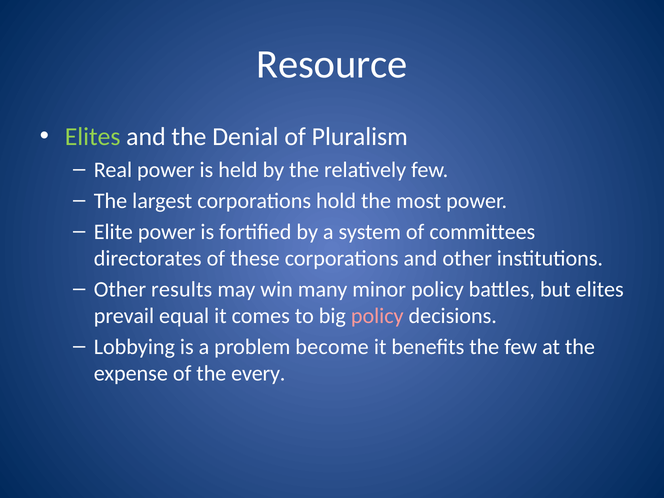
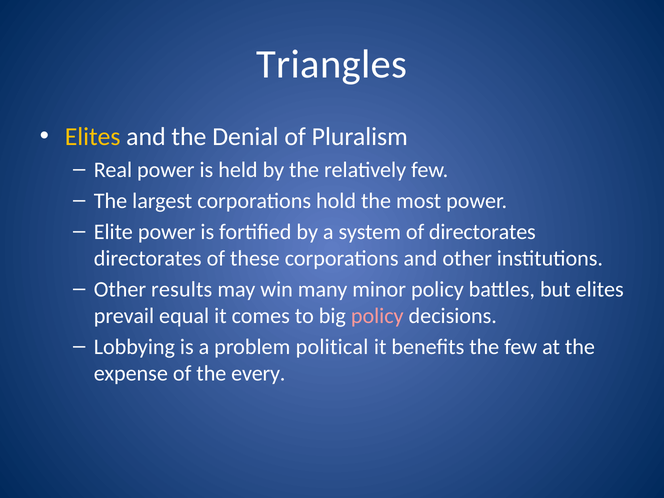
Resource: Resource -> Triangles (332, 64)
Elites colour: light green -> yellow (93, 137)
of committees: committees -> directorates (482, 232)
become: become -> political (332, 347)
